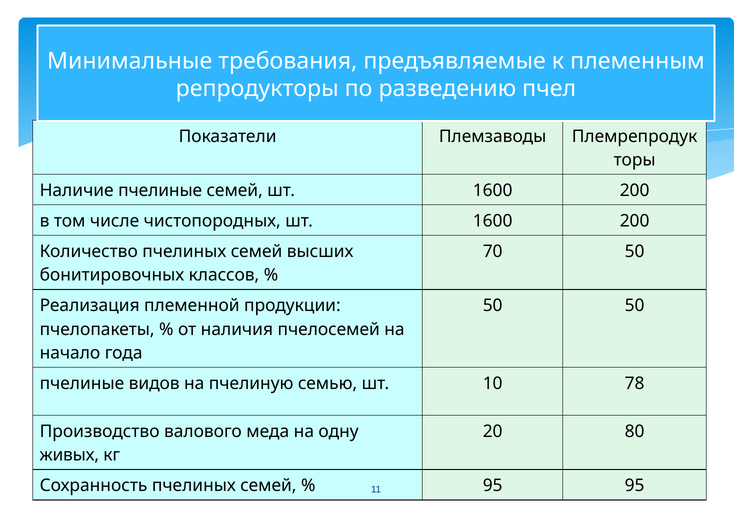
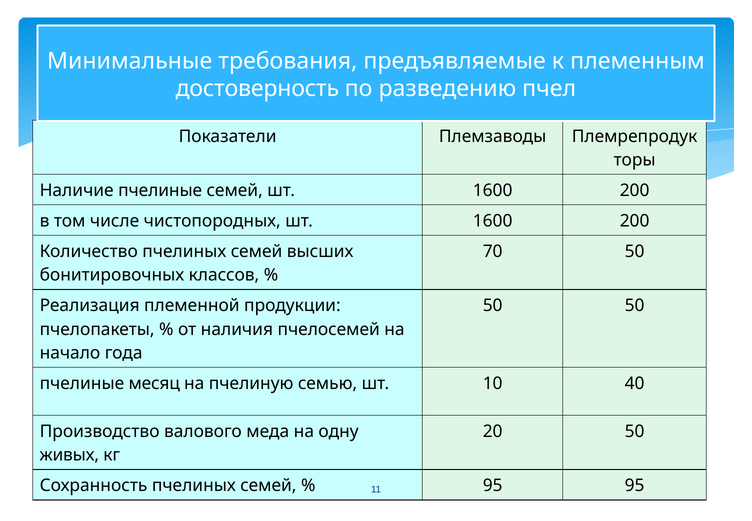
репродукторы: репродукторы -> достоверность (257, 89)
видов: видов -> месяц (154, 383)
78: 78 -> 40 (635, 383)
20 80: 80 -> 50 (635, 431)
